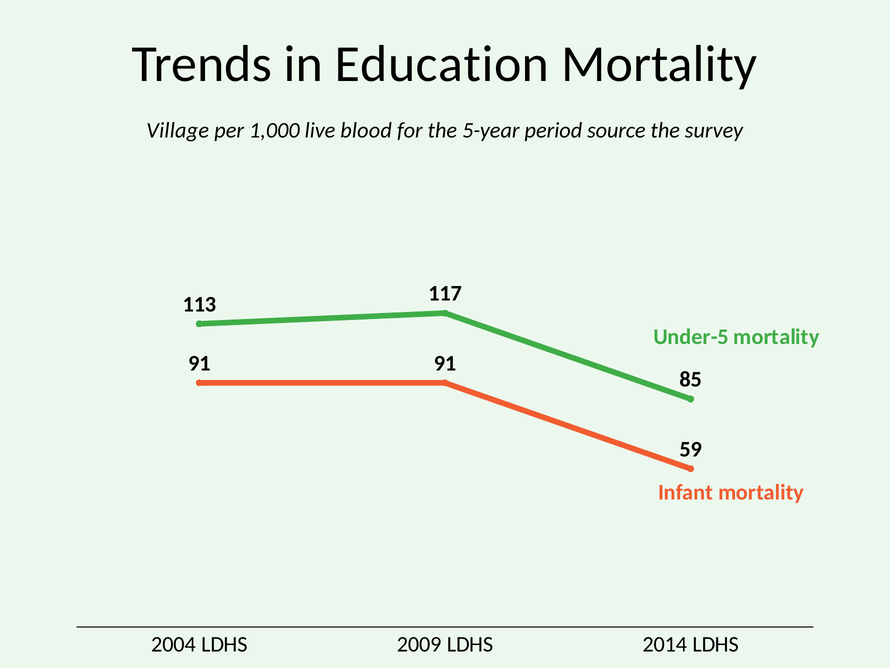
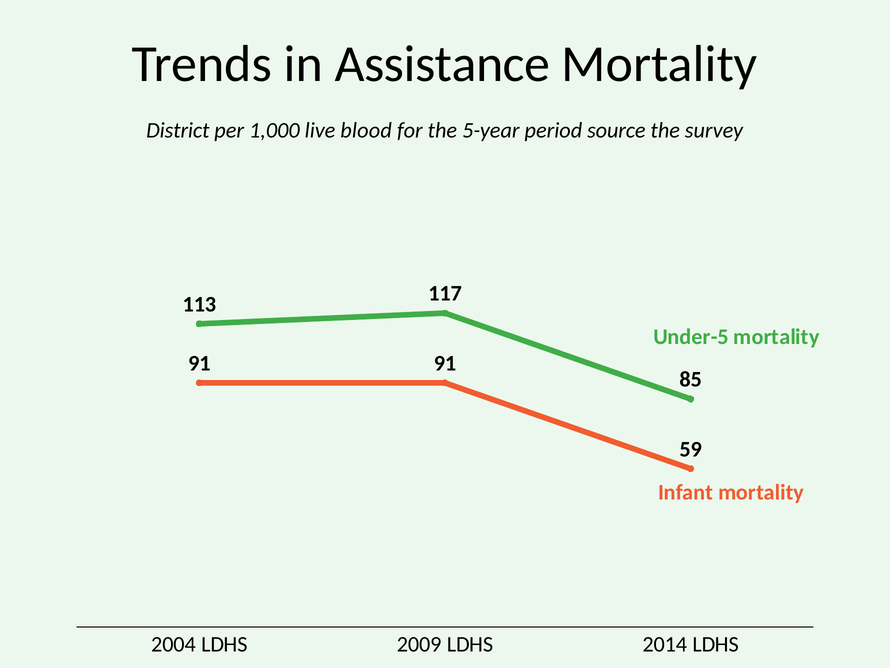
Education: Education -> Assistance (442, 64)
Village: Village -> District (178, 130)
